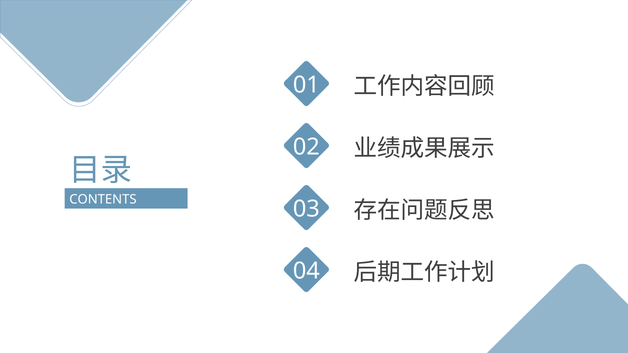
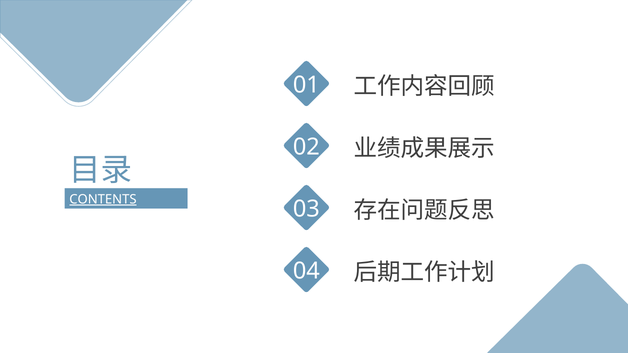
CONTENTS underline: none -> present (103, 199)
